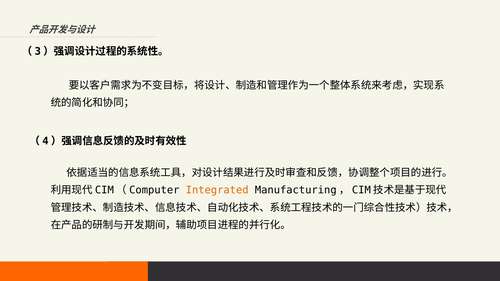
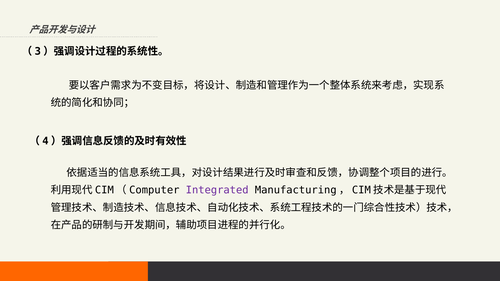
Integrated colour: orange -> purple (217, 190)
